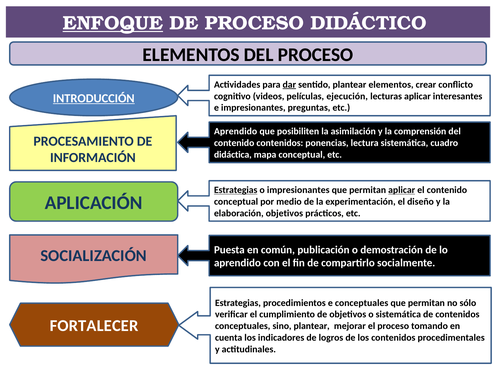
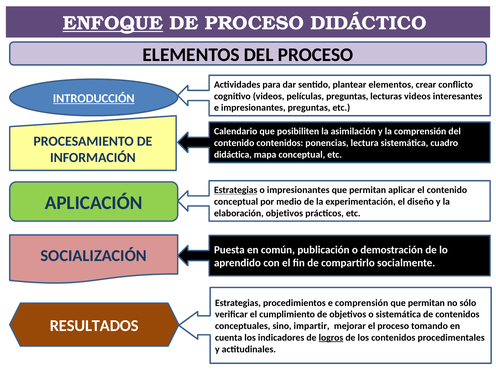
dar underline: present -> none (289, 85)
películas ejecución: ejecución -> preguntas (347, 96)
lecturas aplicar: aplicar -> videos (417, 96)
Aprendido: Aprendido -> Calendario (236, 131)
aplicar underline: present -> none (402, 190)
e conceptuales: conceptuales -> comprensión (362, 303)
FORTALECER: FORTALECER -> RESULTADOS (94, 326)
sino plantear: plantear -> impartir (312, 326)
logros underline: none -> present (331, 338)
